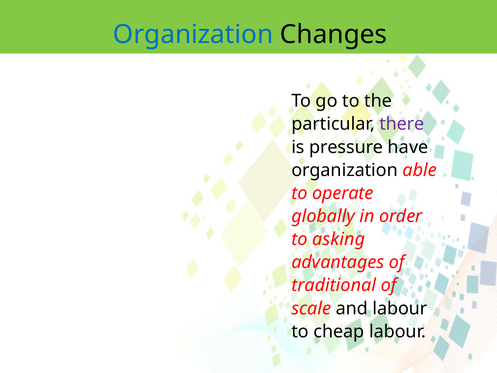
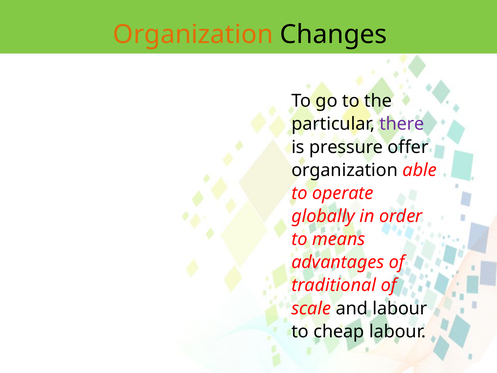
Organization colour: blue -> orange (193, 35)
have: have -> offer (408, 147)
asking: asking -> means (339, 239)
